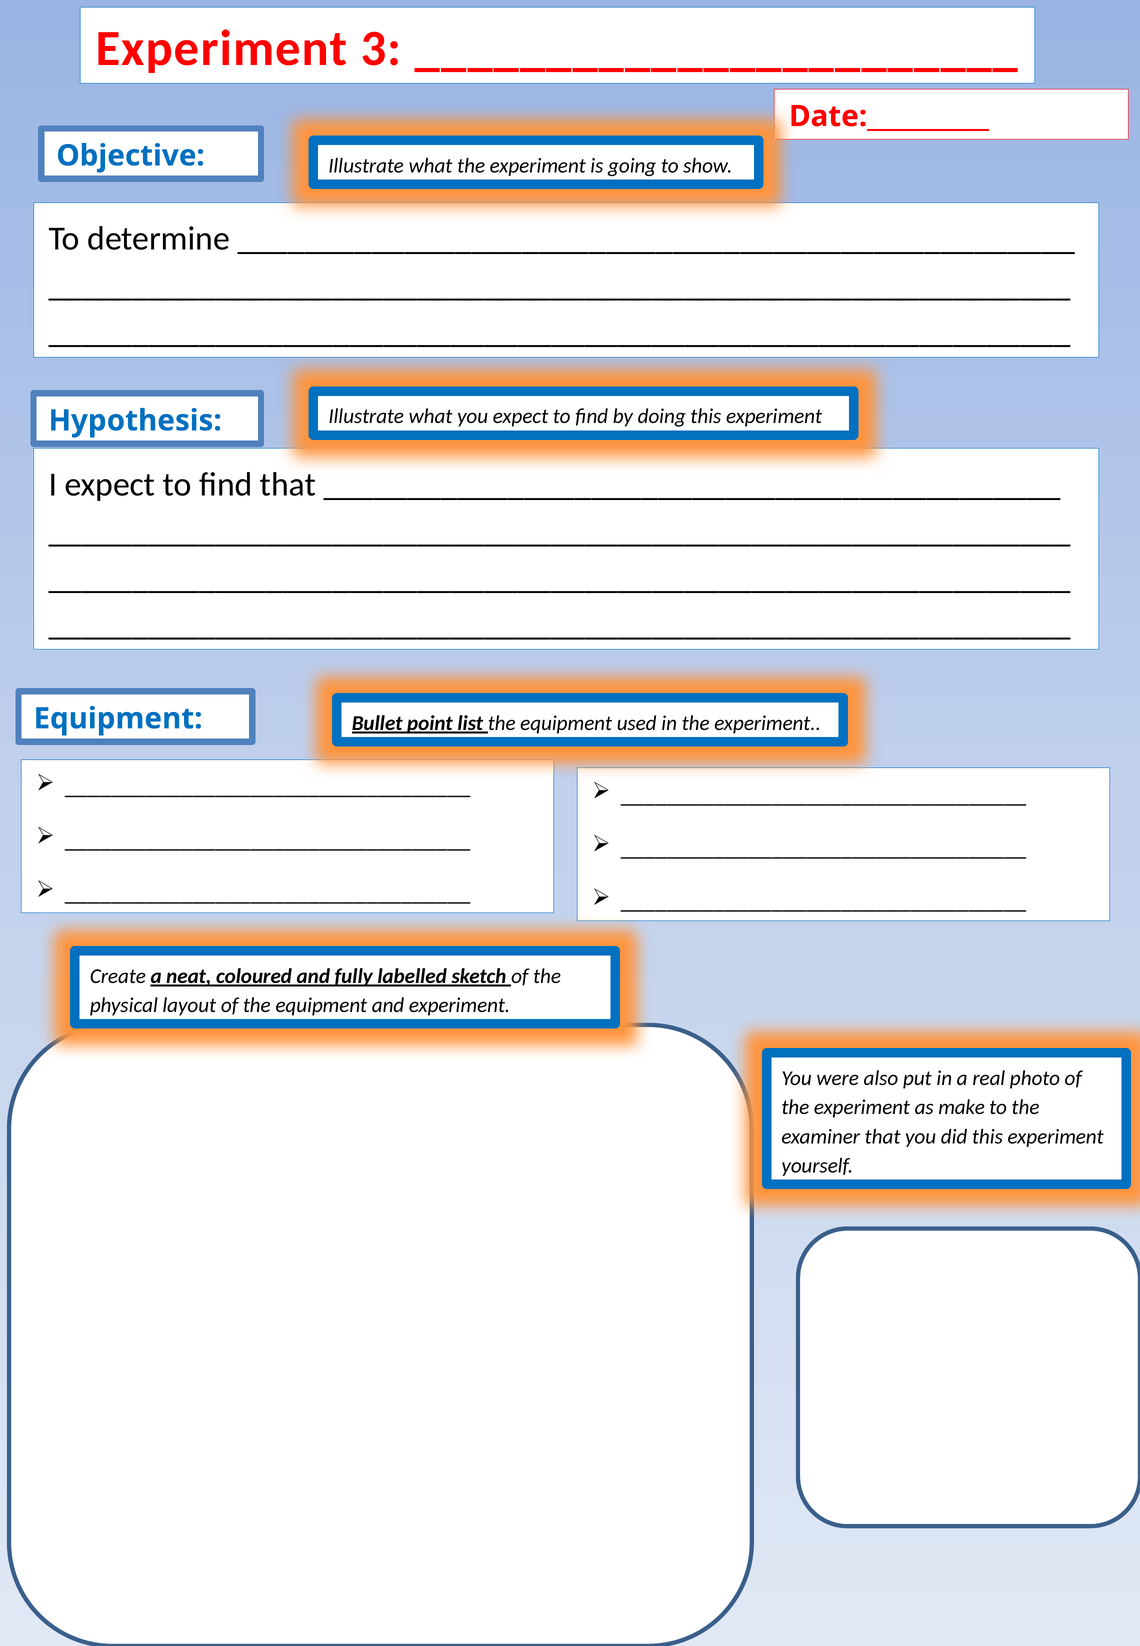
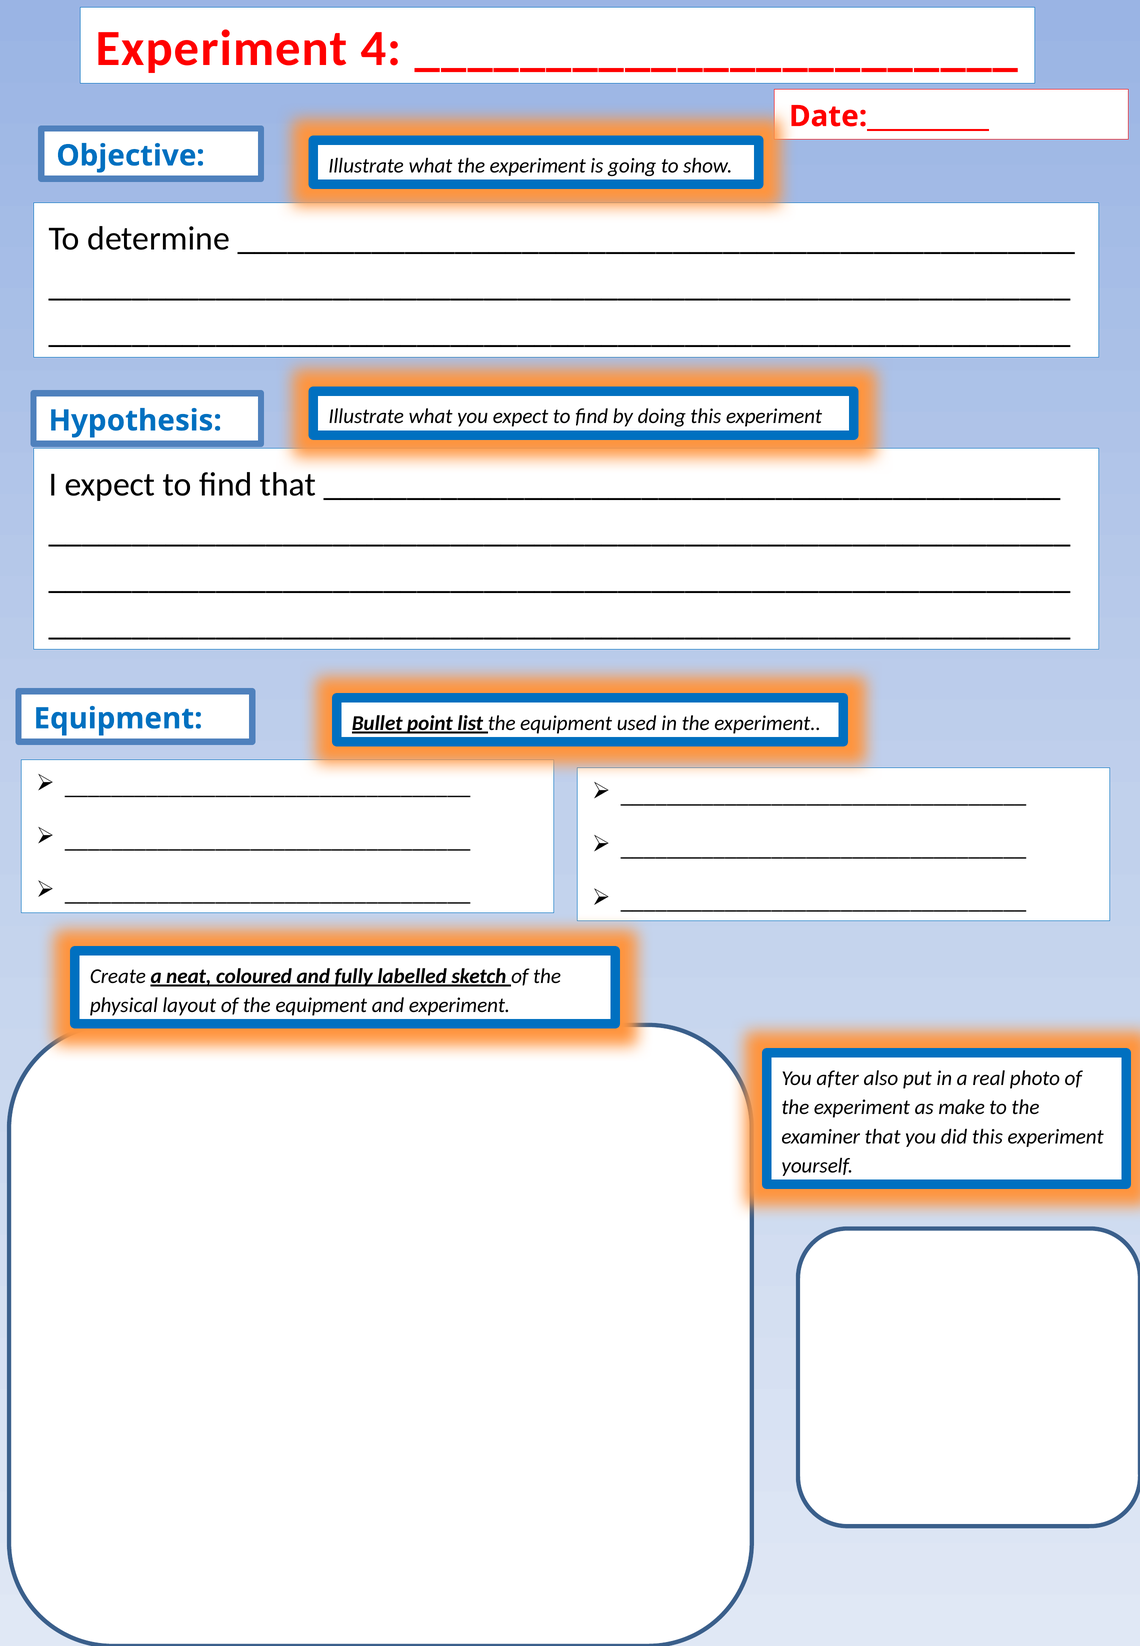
3: 3 -> 4 (381, 49)
were: were -> after (838, 1079)
